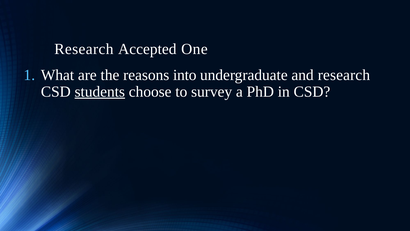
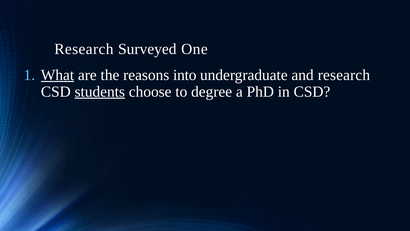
Accepted: Accepted -> Surveyed (147, 49)
What underline: none -> present (58, 75)
survey: survey -> degree (212, 91)
